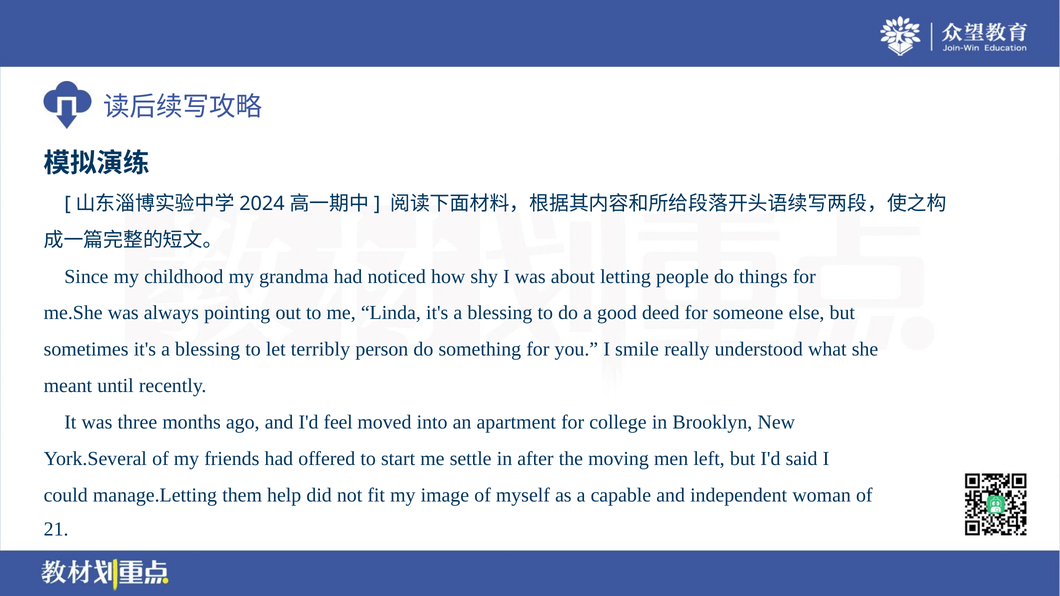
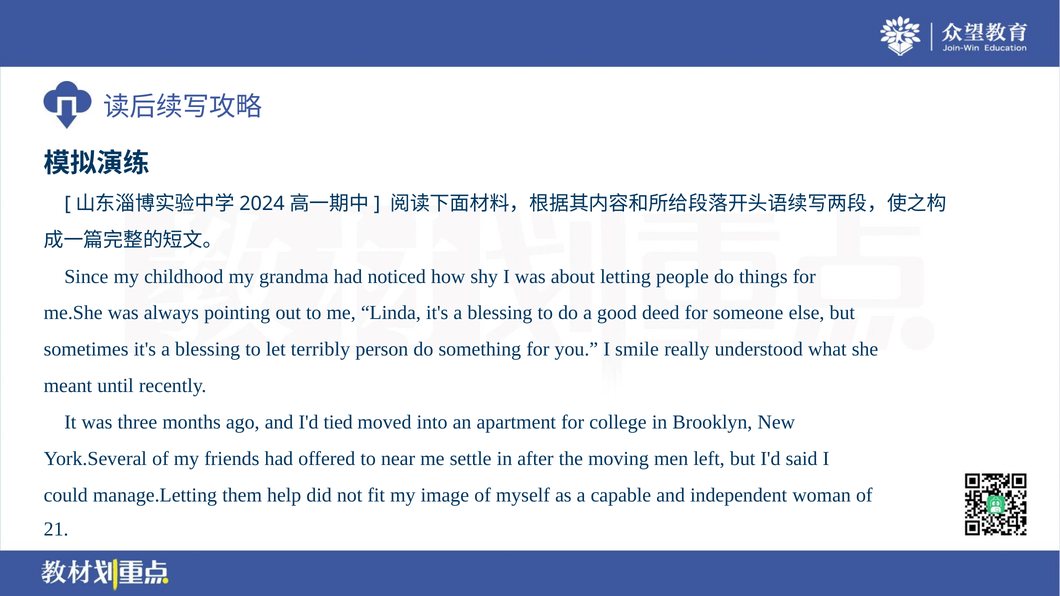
feel: feel -> tied (338, 422)
start: start -> near (398, 459)
